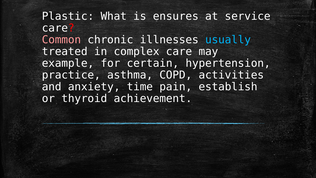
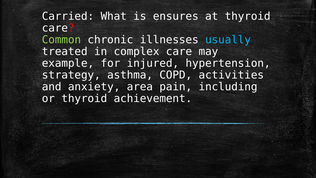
Plastic: Plastic -> Carried (68, 16)
at service: service -> thyroid (248, 16)
Common colour: pink -> light green (61, 40)
certain: certain -> injured (153, 63)
practice: practice -> strategy (71, 75)
time: time -> area (140, 87)
establish: establish -> including (228, 87)
